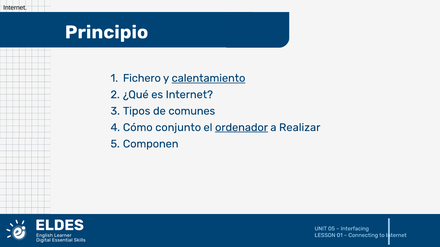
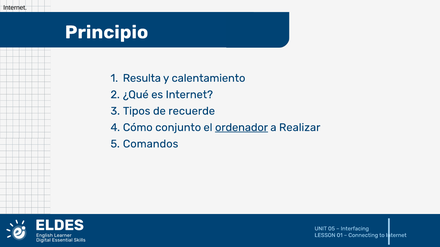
Fichero: Fichero -> Resulta (142, 78)
calentamiento underline: present -> none (208, 78)
comunes: comunes -> recuerde (192, 111)
Componen: Componen -> Comandos (151, 144)
